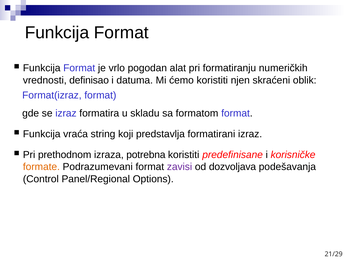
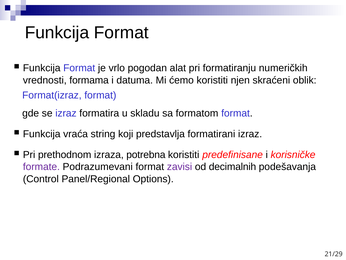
definisao: definisao -> formama (89, 80)
formate colour: orange -> purple (41, 167)
dozvoljava: dozvoljava -> decimalnih (233, 167)
